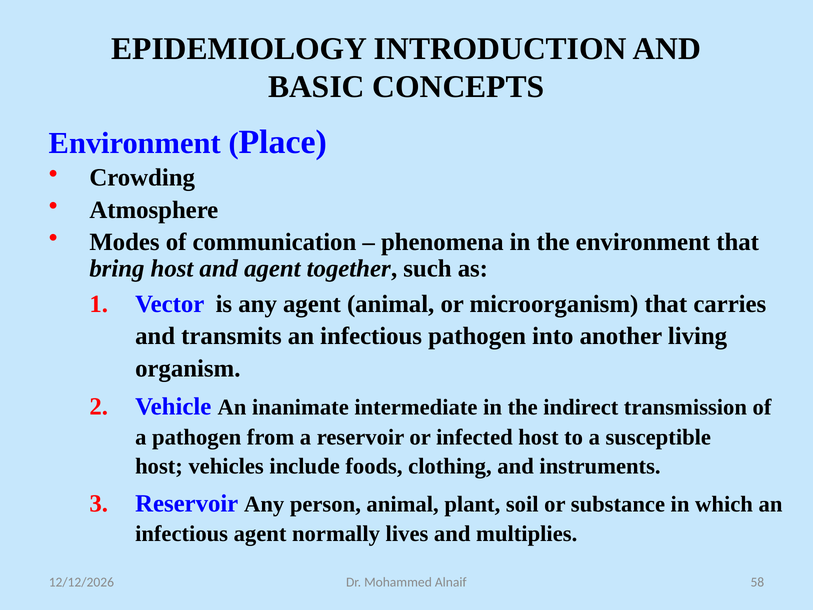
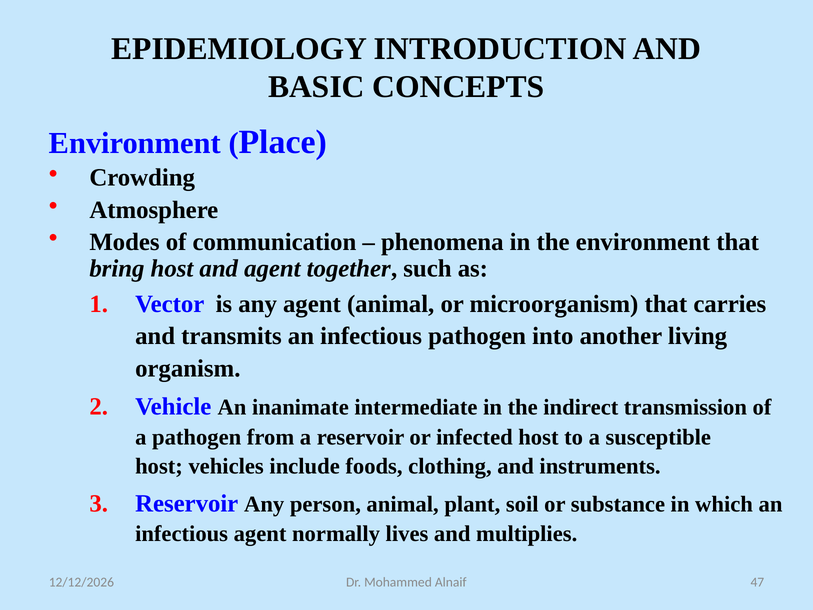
58: 58 -> 47 (757, 582)
